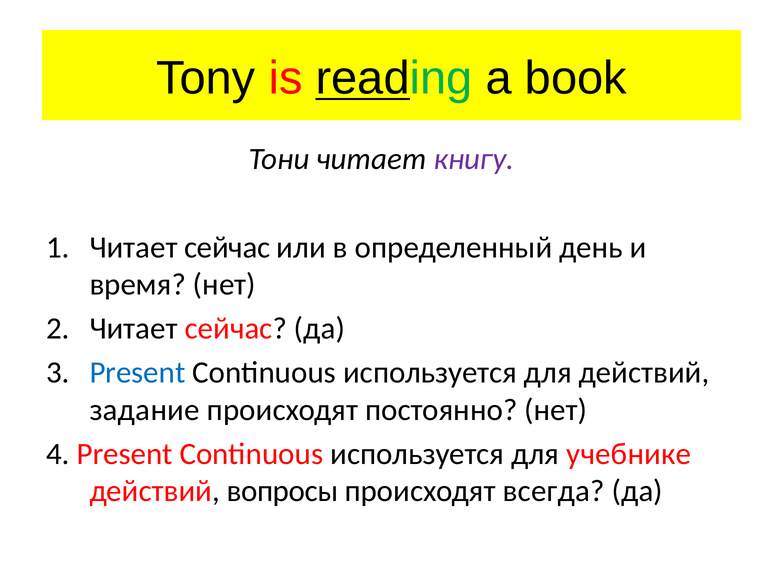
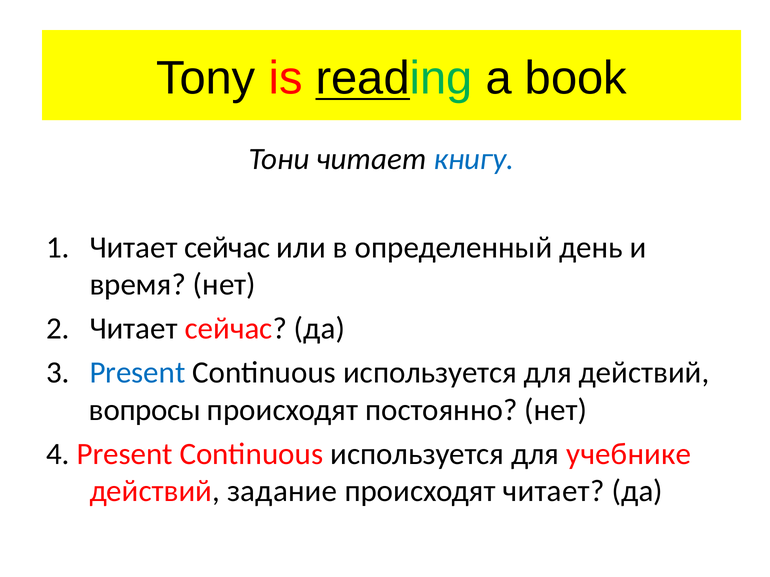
книгу colour: purple -> blue (474, 159)
задание: задание -> вопросы (145, 410)
вопросы: вопросы -> задание (282, 491)
происходят всегда: всегда -> читает (554, 491)
